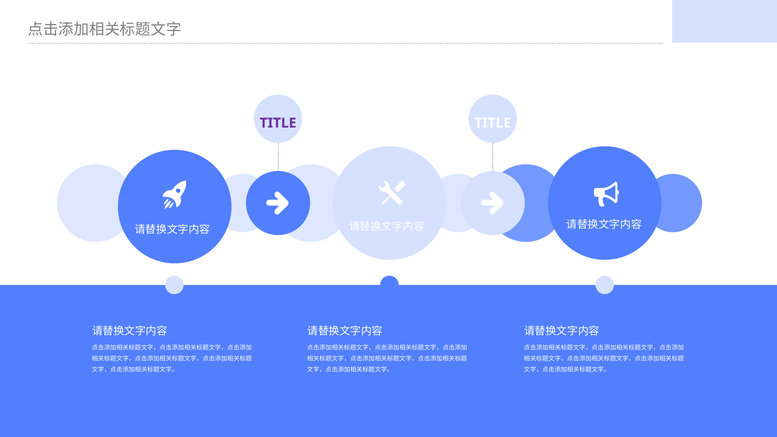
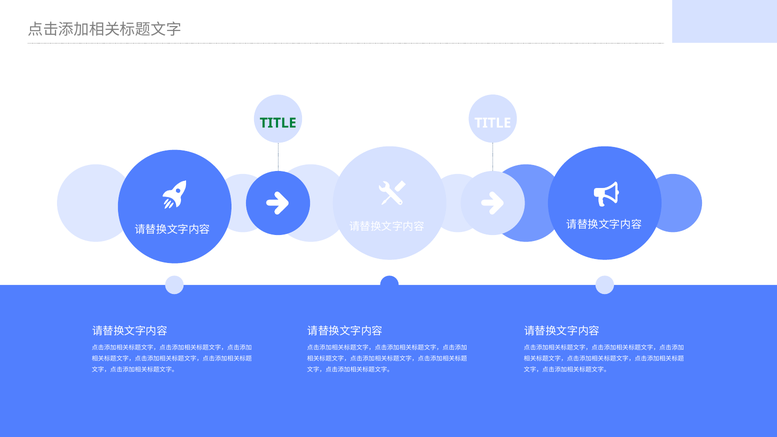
TITLE colour: purple -> green (278, 123)
